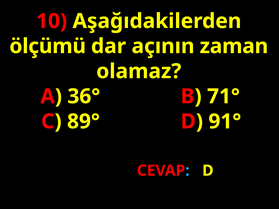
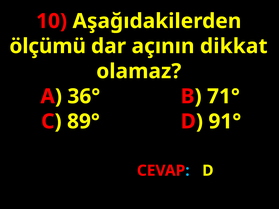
zaman: zaman -> dikkat (234, 46)
